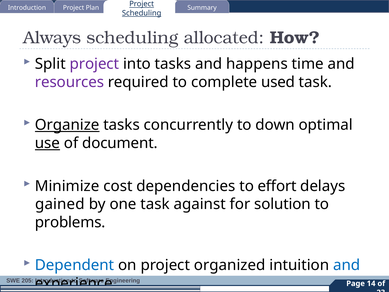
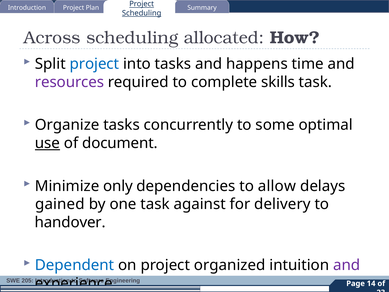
Always: Always -> Across (52, 38)
project colour: purple -> blue (94, 64)
used: used -> skills (278, 82)
Organize underline: present -> none (67, 125)
down: down -> some (275, 125)
cost: cost -> only (118, 186)
effort: effort -> allow (277, 186)
solution: solution -> delivery (282, 204)
problems: problems -> handover (70, 222)
and colour: blue -> purple (347, 265)
